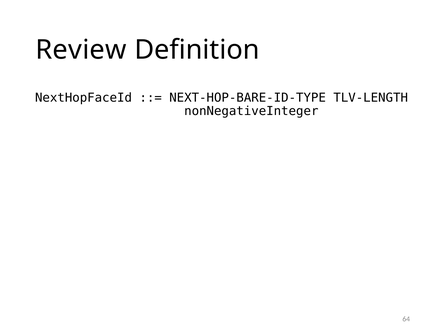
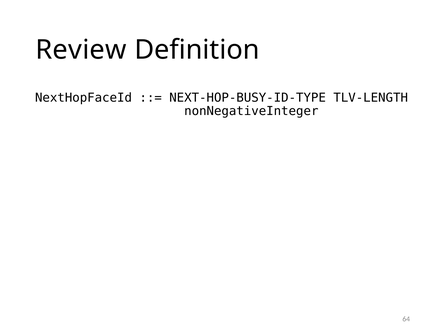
NEXT-HOP-BARE-ID-TYPE: NEXT-HOP-BARE-ID-TYPE -> NEXT-HOP-BUSY-ID-TYPE (248, 98)
